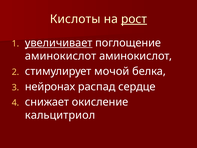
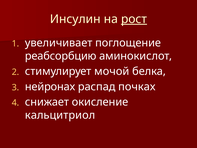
Кислоты: Кислоты -> Инсулин (75, 19)
увеличивает underline: present -> none (59, 43)
аминокислот: аминокислот -> реабсорбцию (61, 56)
сердце: сердце -> почках (137, 87)
